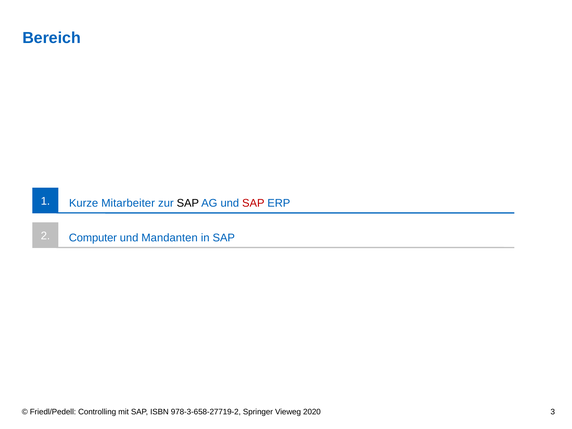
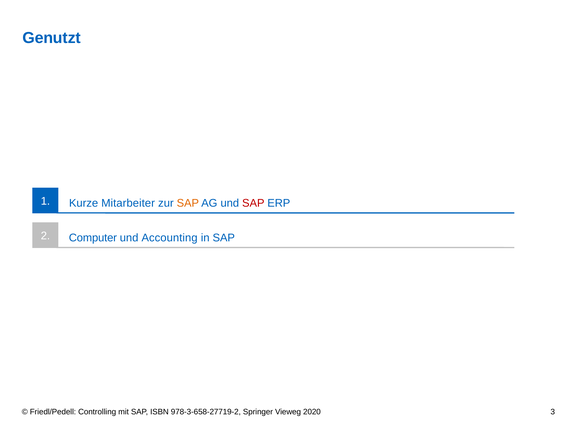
Bereich: Bereich -> Genutzt (52, 38)
SAP colour: black -> orange (188, 203)
Mandanten: Mandanten -> Accounting (170, 238)
